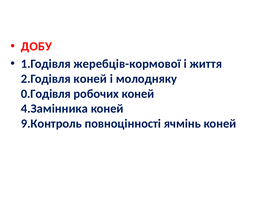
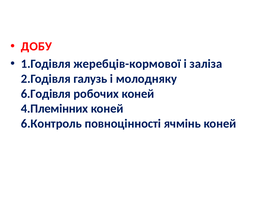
життя: життя -> заліза (206, 64)
2.Годівля коней: коней -> галузь (90, 79)
0.Годівля: 0.Годівля -> 6.Годівля (46, 94)
4.Замінника: 4.Замінника -> 4.Племінних (55, 109)
9.Контроль: 9.Контроль -> 6.Контроль (51, 124)
